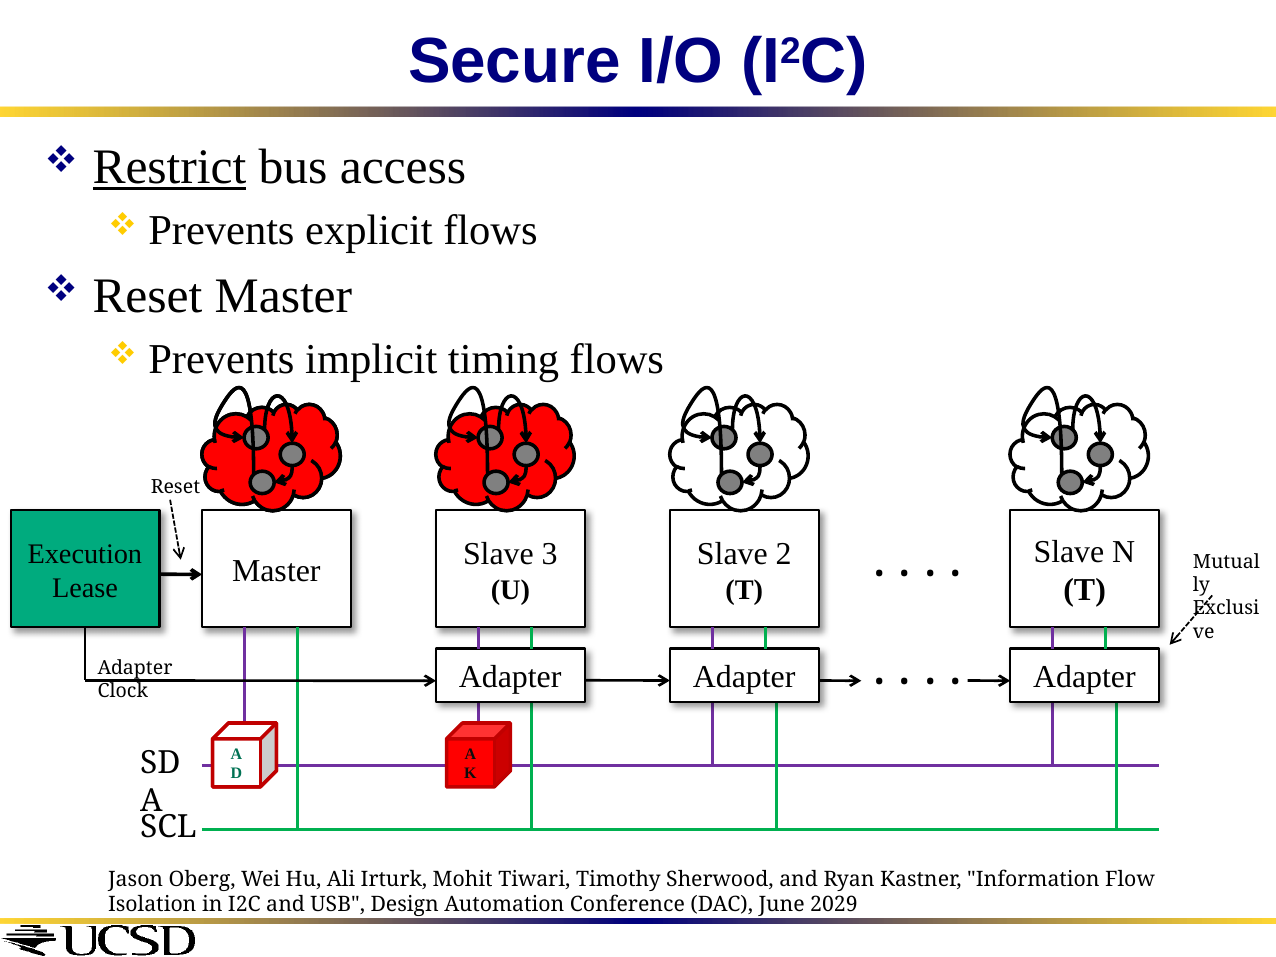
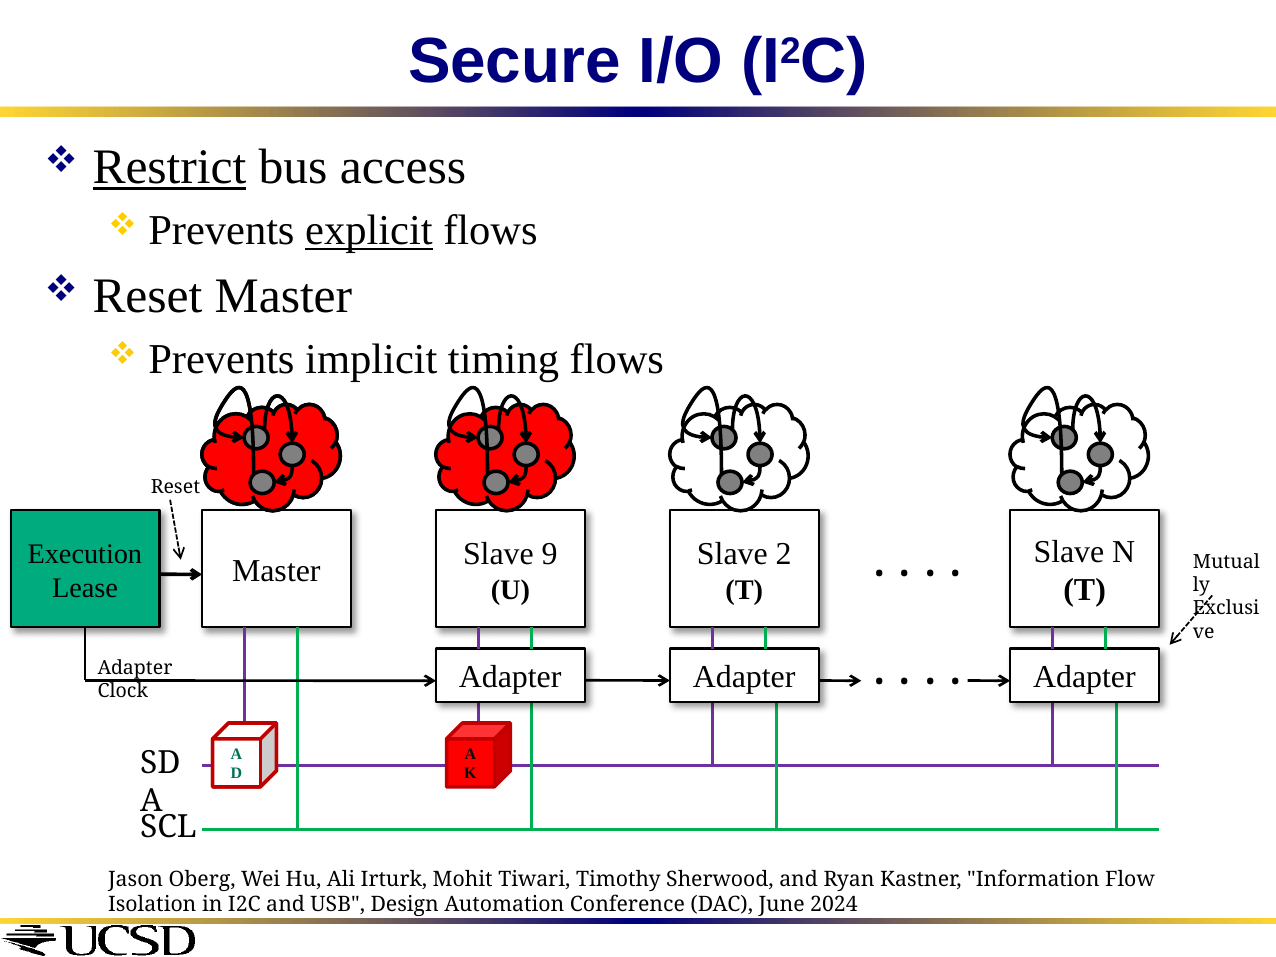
explicit underline: none -> present (369, 231)
3: 3 -> 9 (550, 554)
2029: 2029 -> 2024 (834, 905)
